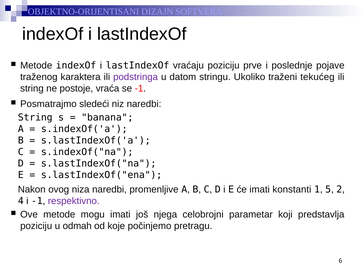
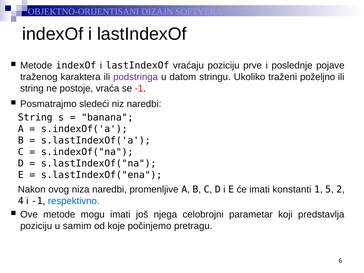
tekućeg: tekućeg -> poželjno (318, 77)
respektivno colour: purple -> blue (74, 201)
odmah: odmah -> samim (77, 226)
